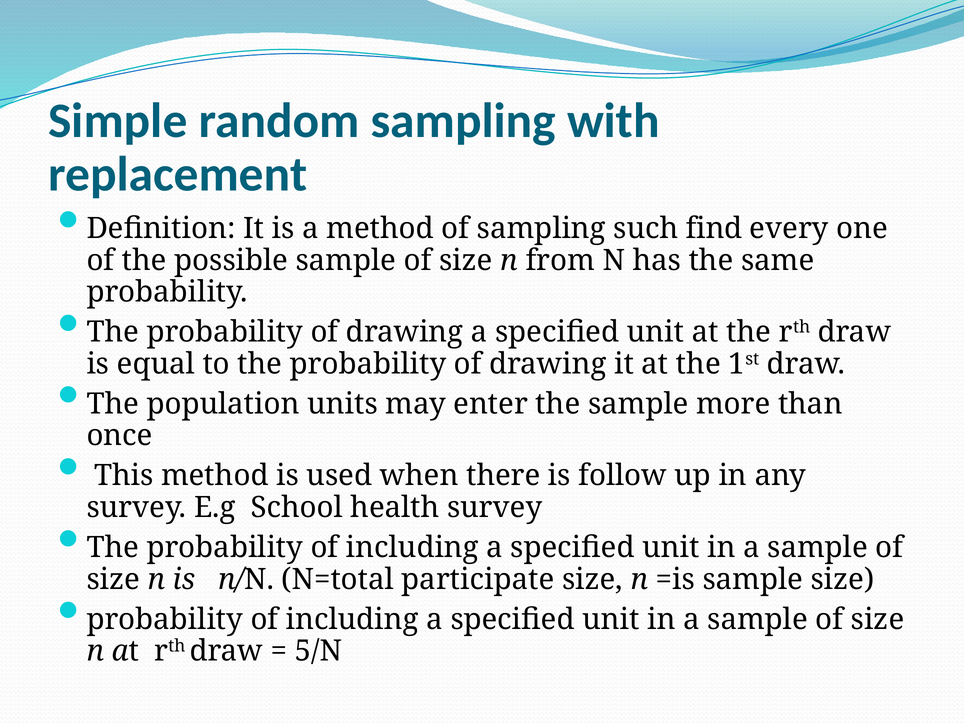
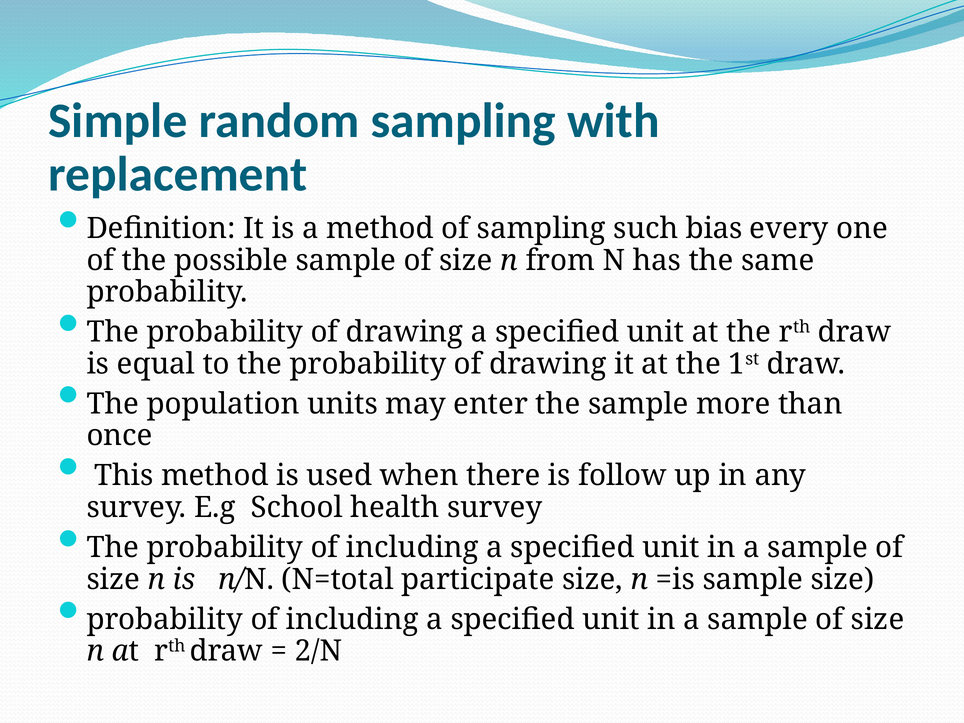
find: find -> bias (714, 229)
5/N: 5/N -> 2/N (318, 651)
